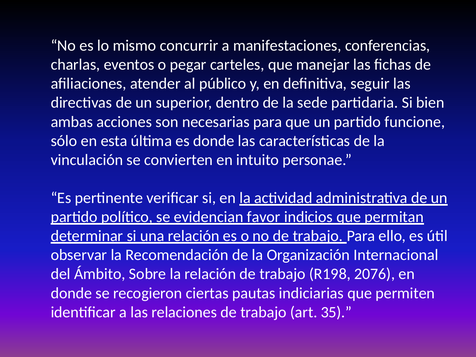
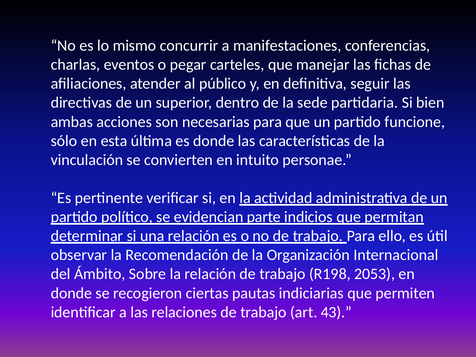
favor: favor -> parte (264, 217)
2076: 2076 -> 2053 (375, 274)
35: 35 -> 43 (336, 312)
